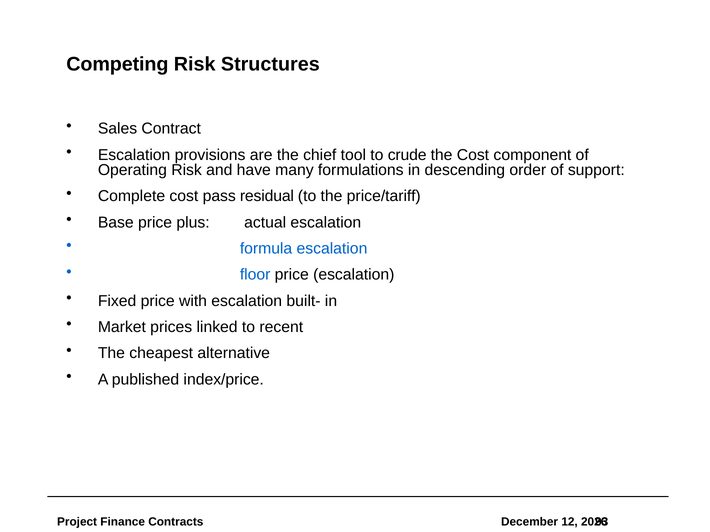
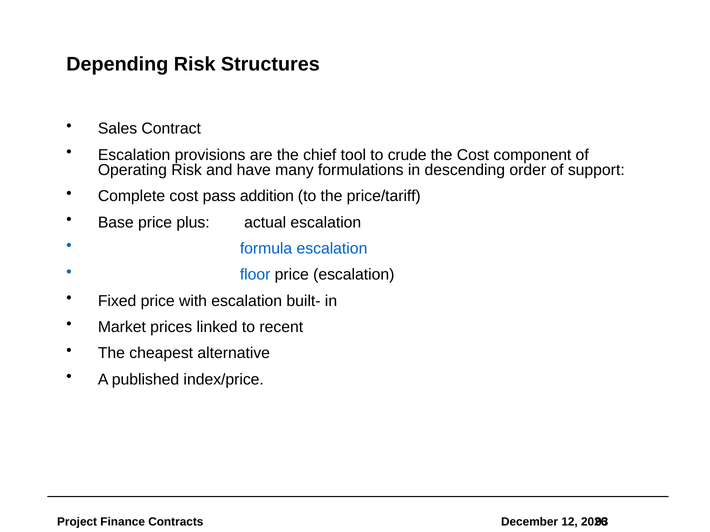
Competing: Competing -> Depending (117, 64)
residual: residual -> addition (267, 196)
